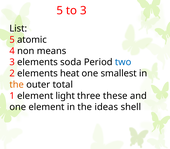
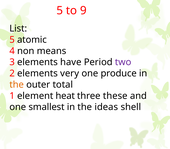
to 3: 3 -> 9 (83, 11)
soda: soda -> have (71, 62)
two colour: blue -> purple (123, 62)
heat: heat -> very (70, 73)
smallest: smallest -> produce (119, 73)
light: light -> heat (65, 96)
one element: element -> smallest (47, 107)
